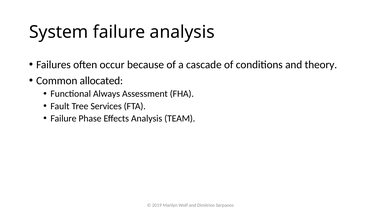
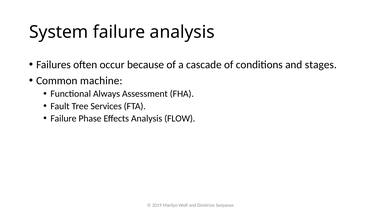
theory: theory -> stages (321, 64)
allocated: allocated -> machine (101, 80)
TEAM: TEAM -> FLOW (180, 118)
